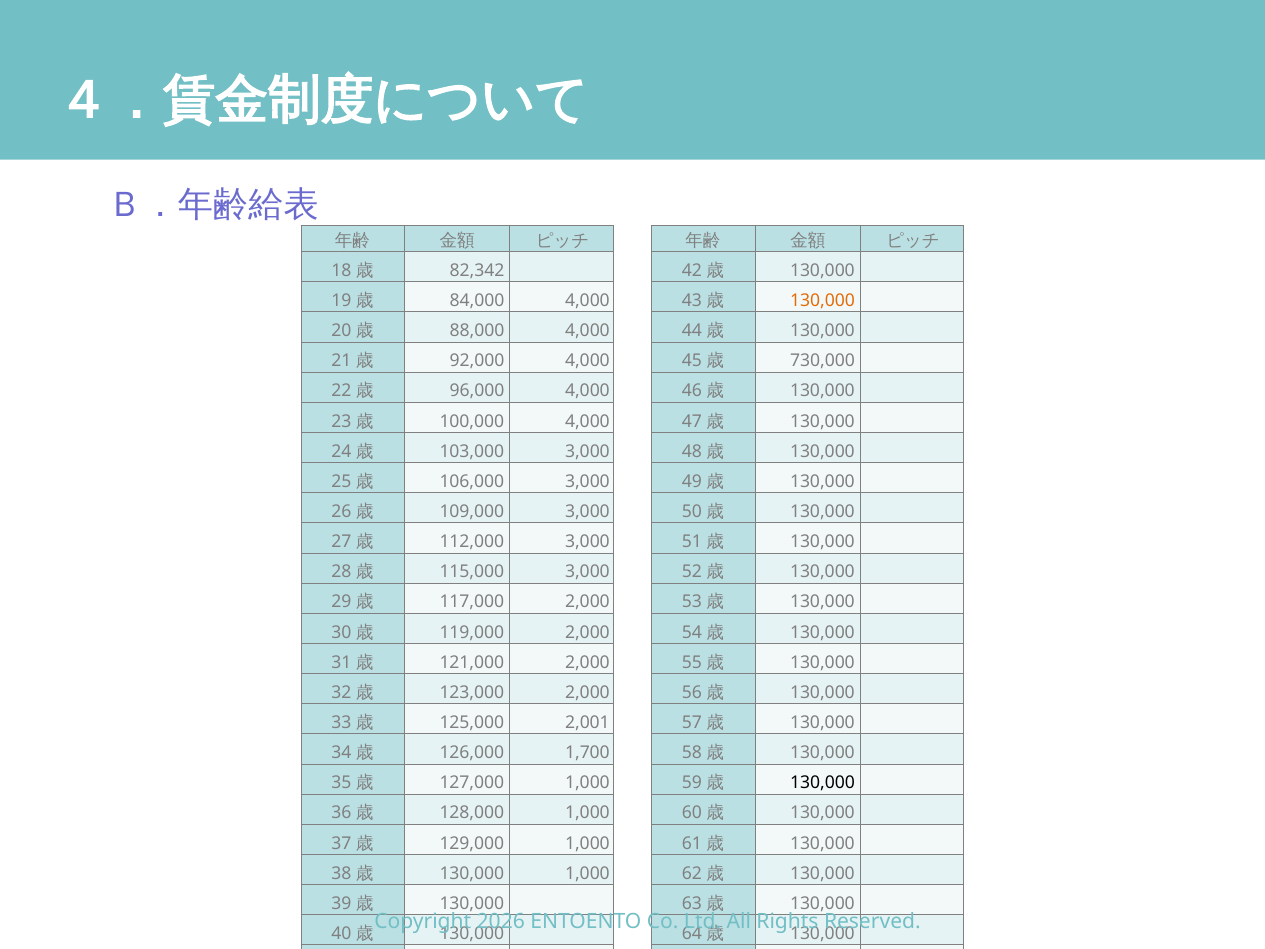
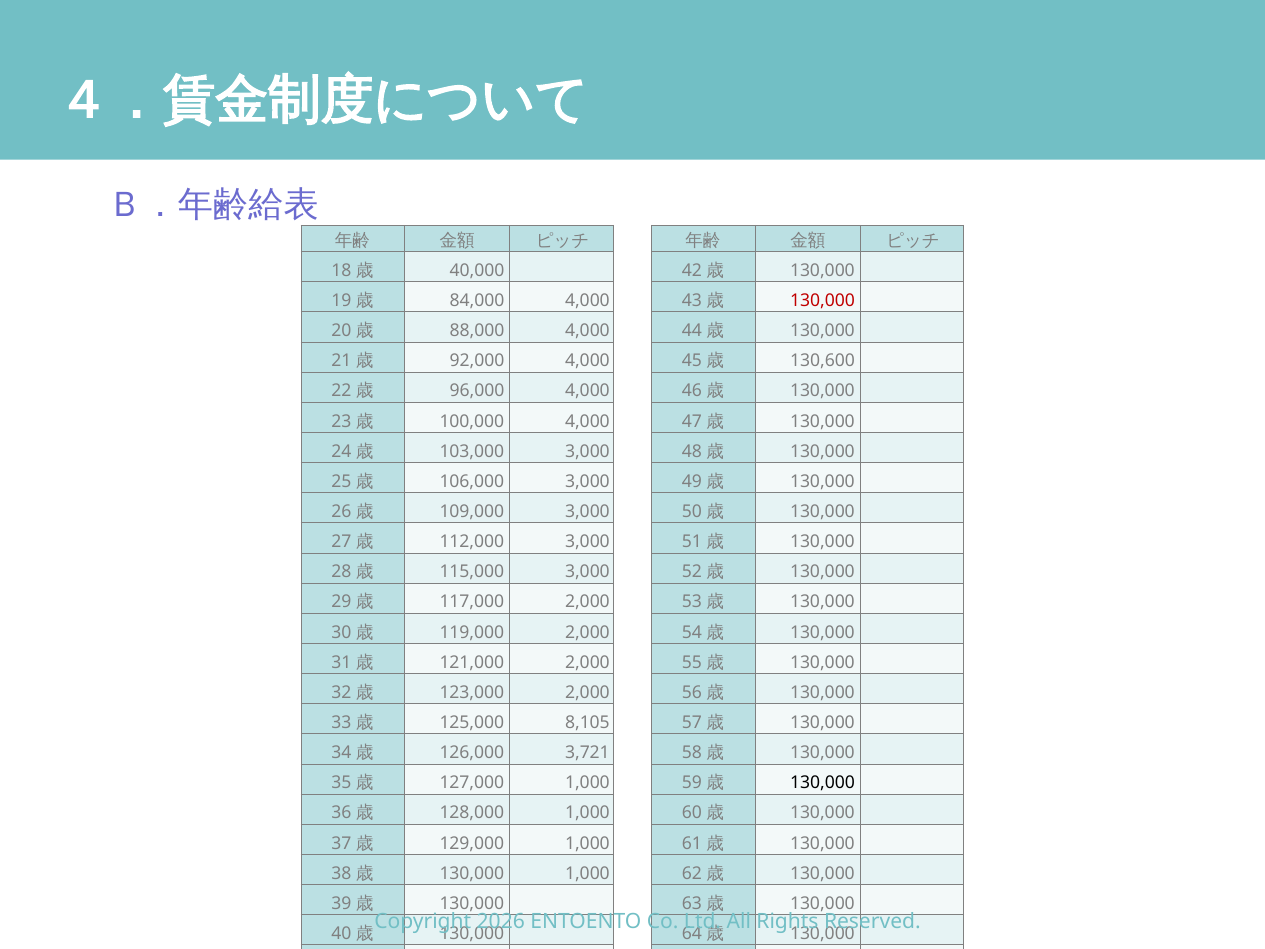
82,342: 82,342 -> 40,000 (477, 271)
130,000 colour: orange -> red (822, 301)
730,000: 730,000 -> 130,600 (822, 361)
2,001: 2,001 -> 8,105 (587, 722)
1,700: 1,700 -> 3,721 (587, 753)
